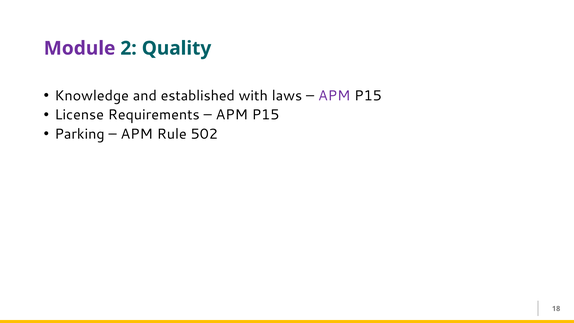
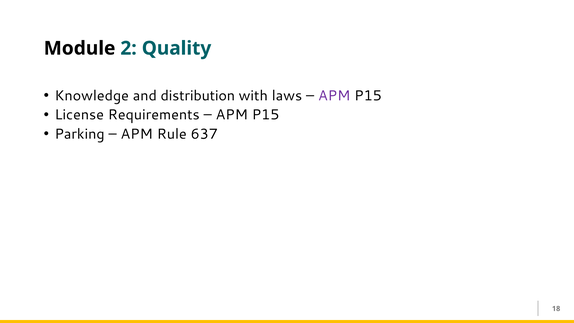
Module colour: purple -> black (80, 48)
established: established -> distribution (198, 96)
502: 502 -> 637 (204, 134)
